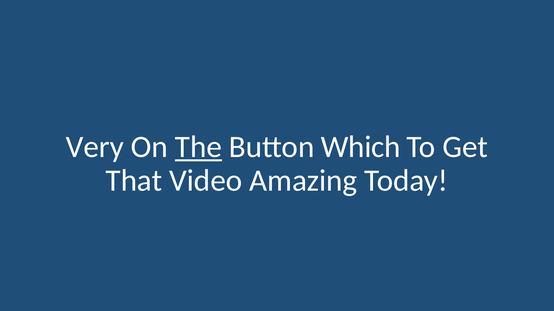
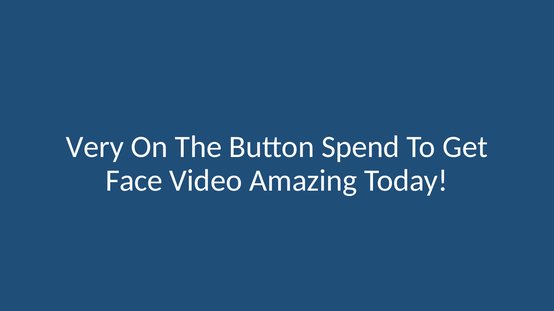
The underline: present -> none (198, 147)
Which: Which -> Spend (361, 147)
That: That -> Face (134, 181)
